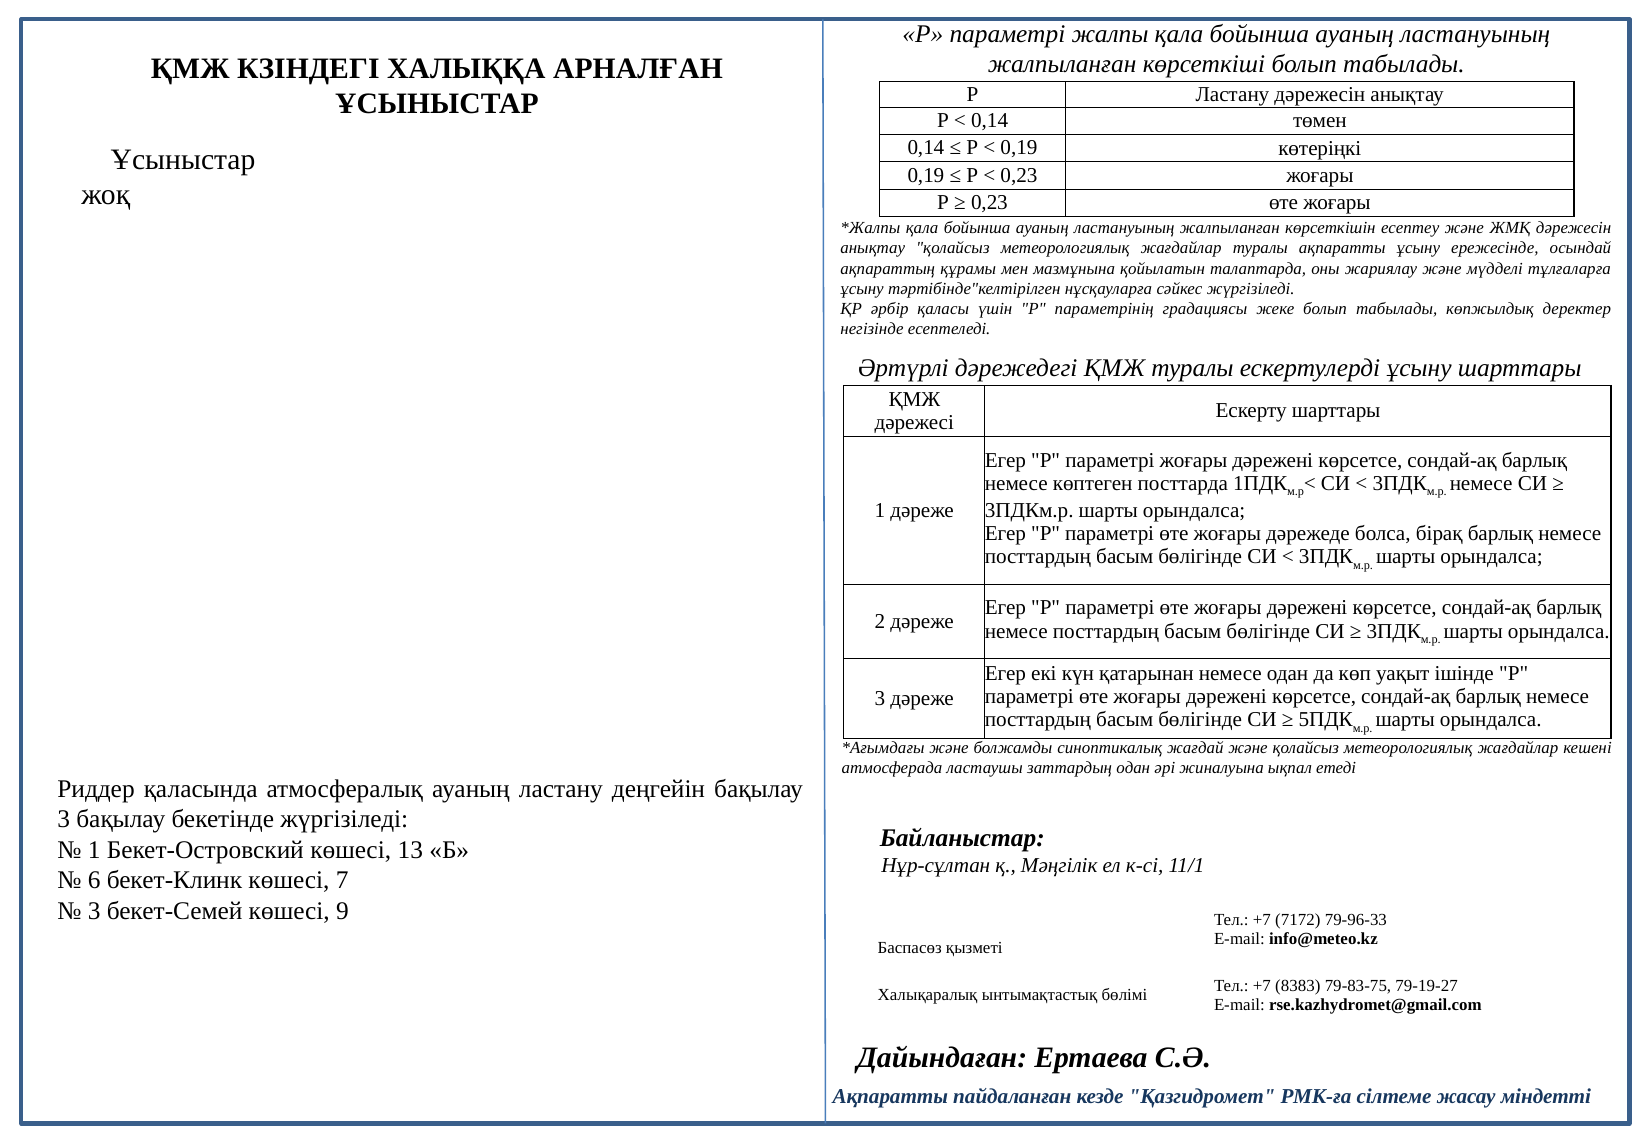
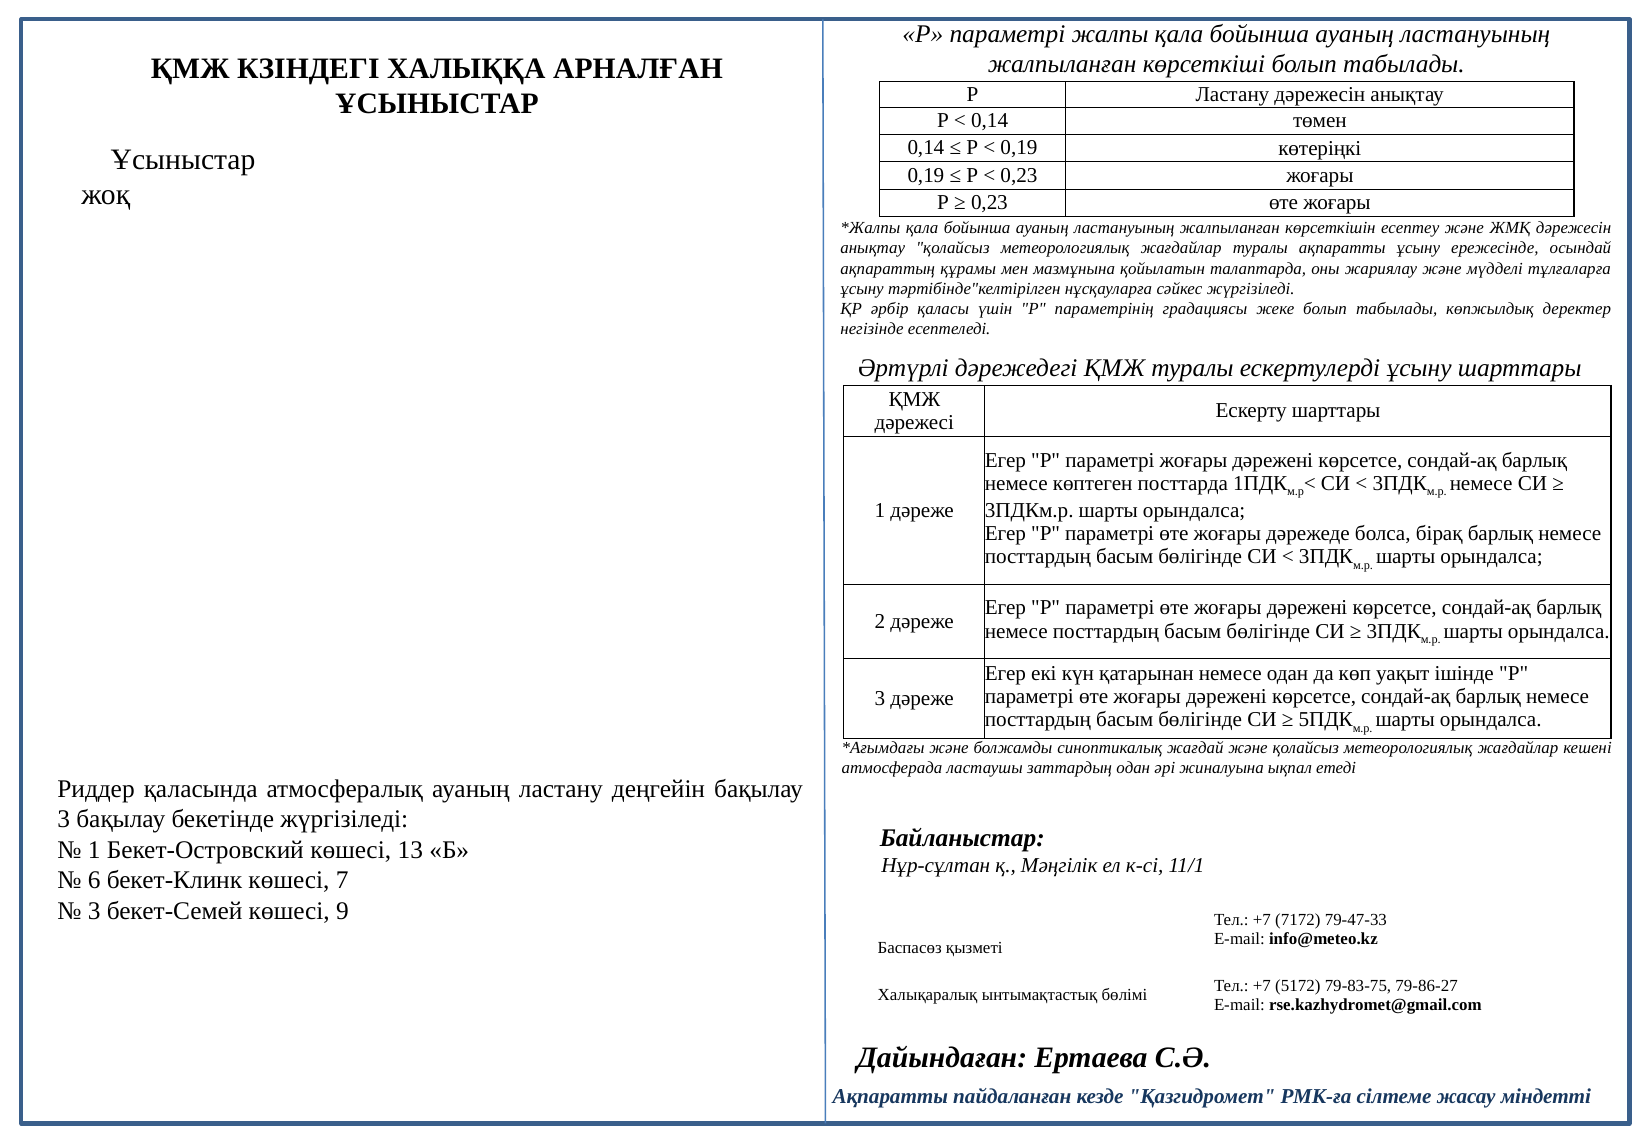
79-96-33: 79-96-33 -> 79-47-33 (1356, 920)
8383: 8383 -> 5172 (1298, 986)
79-19-27: 79-19-27 -> 79-86-27 (1427, 986)
